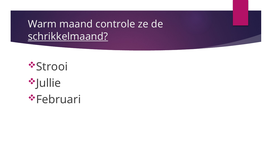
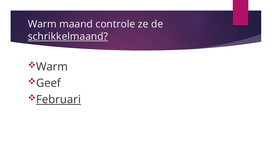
Strooi: Strooi -> Warm (52, 67)
Jullie: Jullie -> Geef (48, 83)
Februari underline: none -> present (59, 100)
